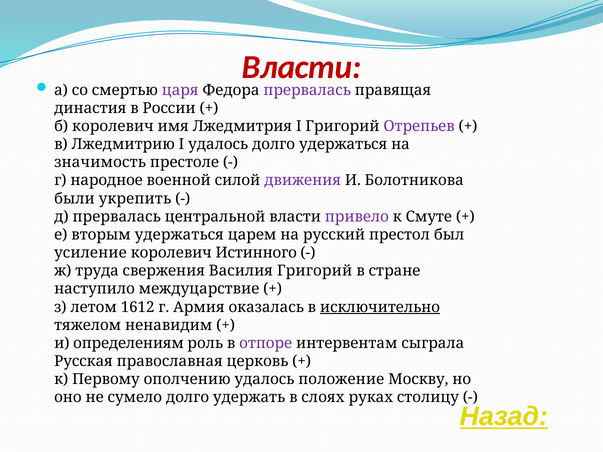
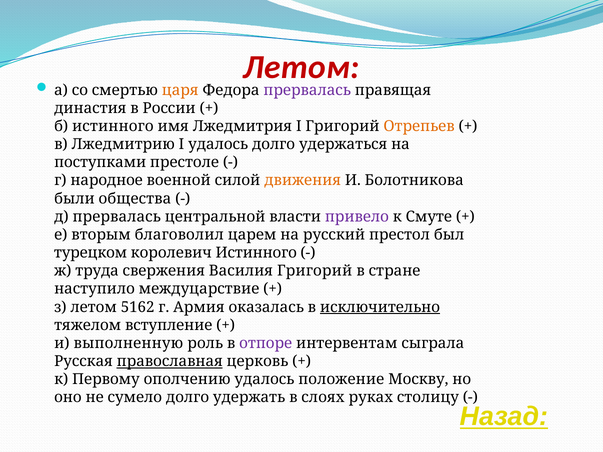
Власти: Власти -> Летом (301, 67)
царя colour: purple -> orange (180, 90)
б королевич: королевич -> истинного (113, 126)
Отрепьев colour: purple -> orange (419, 126)
значимость: значимость -> поступками (100, 163)
движения colour: purple -> orange (303, 181)
укрепить: укрепить -> общества (135, 199)
вторым удержаться: удержаться -> благоволил (179, 235)
усиление: усиление -> турецком (91, 253)
1612: 1612 -> 5162 (138, 307)
ненавидим: ненавидим -> вступление (169, 325)
определениям: определениям -> выполненную (128, 343)
православная underline: none -> present (170, 362)
